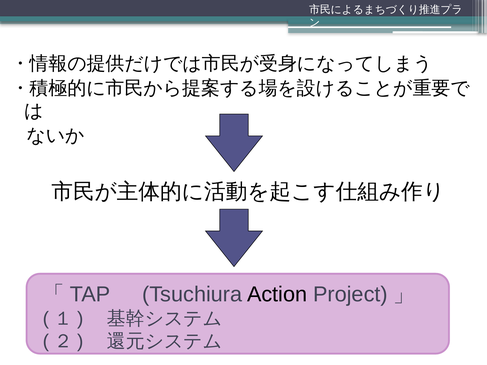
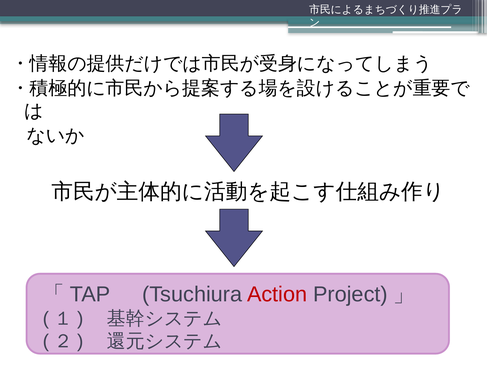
Action colour: black -> red (277, 295)
